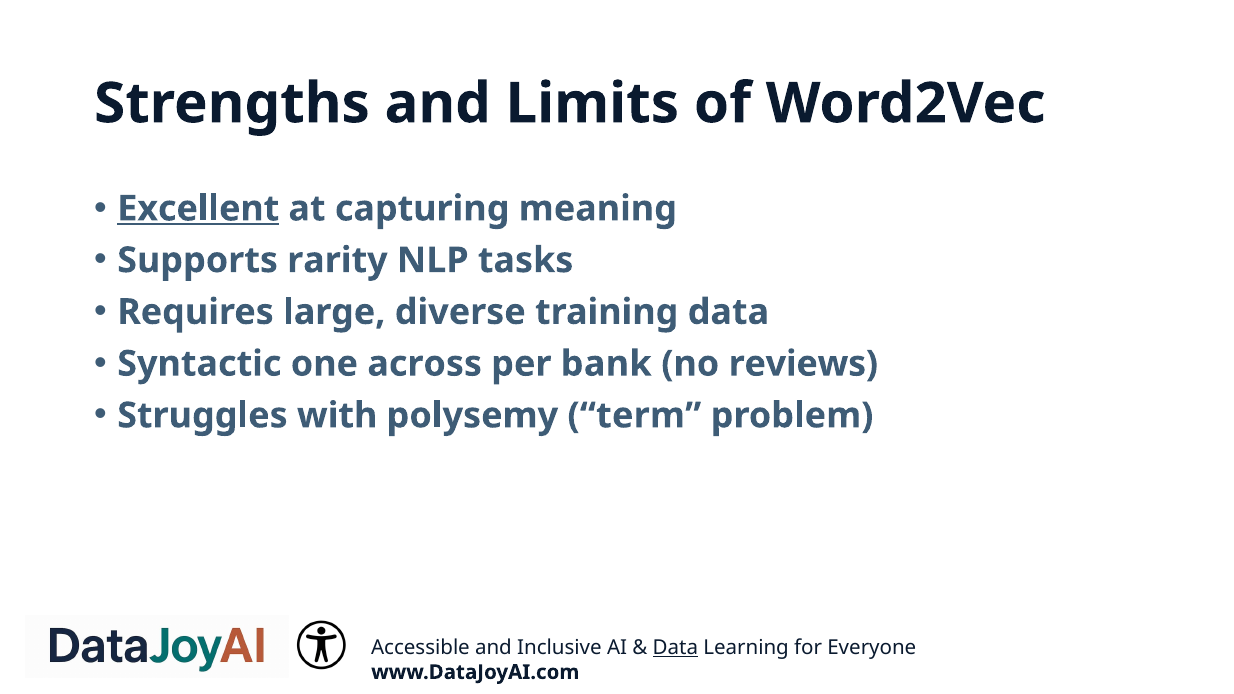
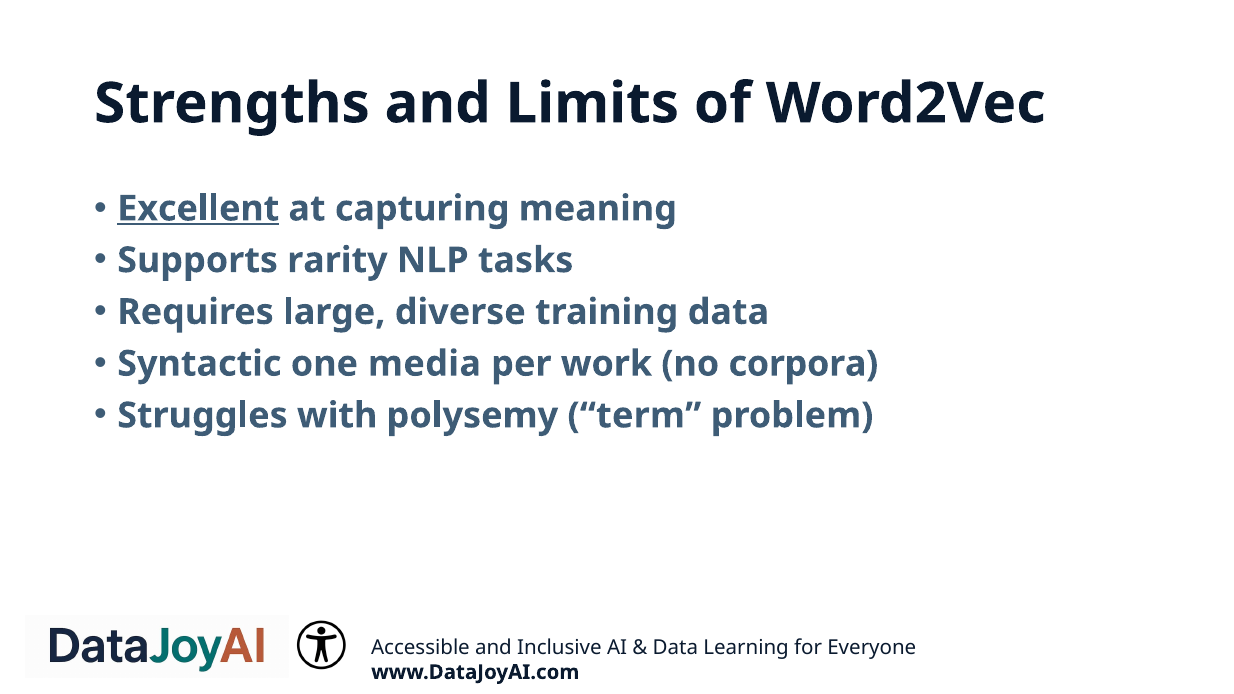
across: across -> media (424, 364)
bank: bank -> work (606, 364)
reviews: reviews -> corpora (803, 364)
Data underline: present -> none (675, 648)
